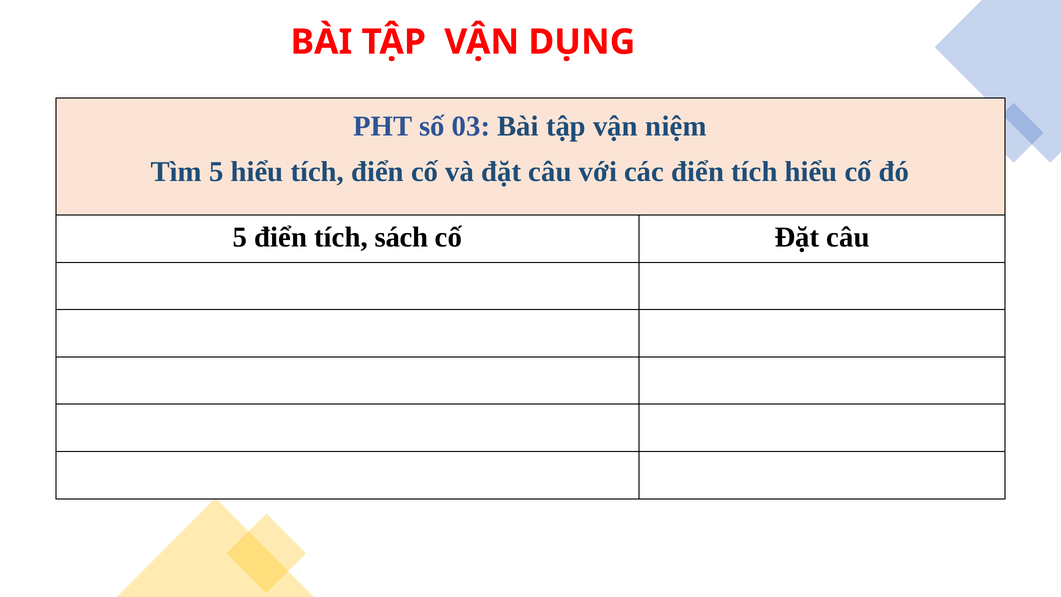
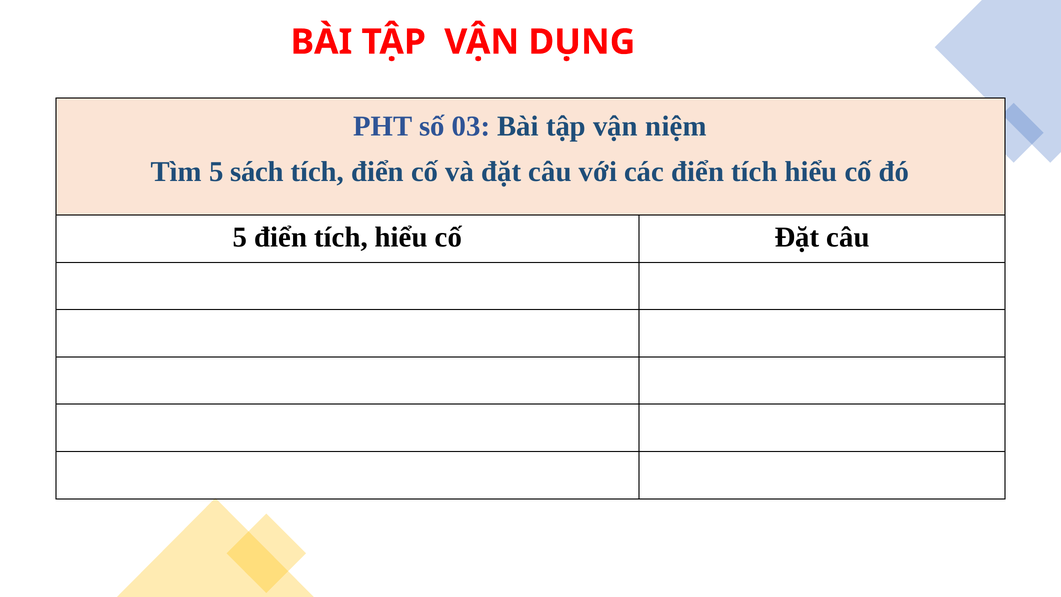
5 hiểu: hiểu -> sách (257, 172)
5 điển tích sách: sách -> hiểu (401, 237)
